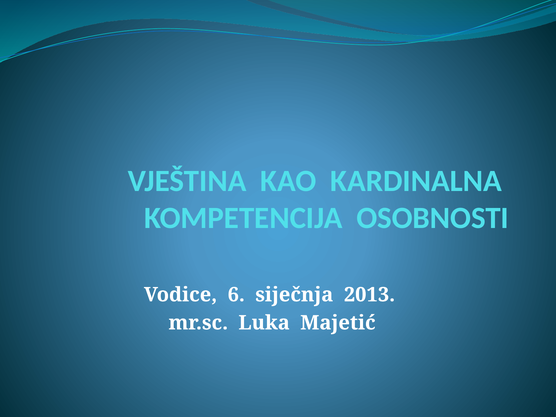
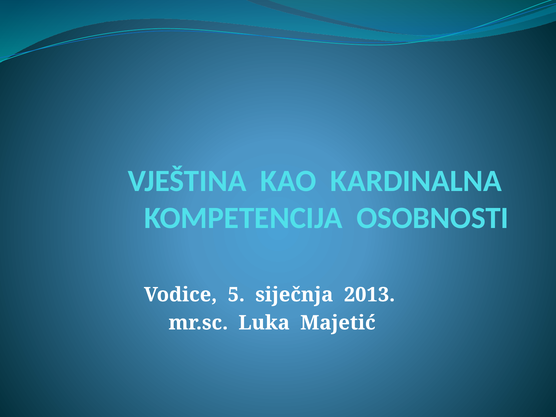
6: 6 -> 5 (236, 295)
